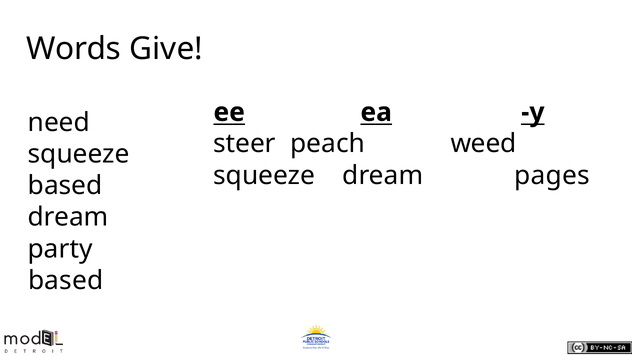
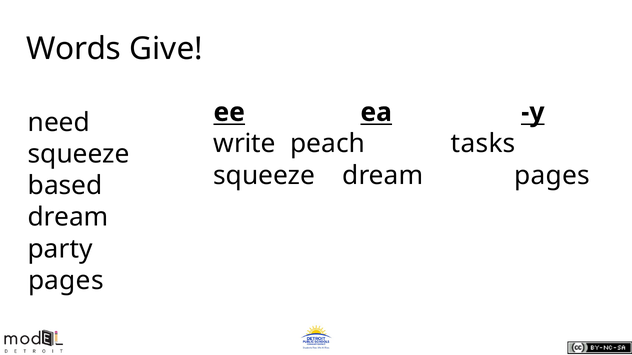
steer: steer -> write (245, 144)
weed: weed -> tasks (483, 144)
based: based -> pages (66, 281)
